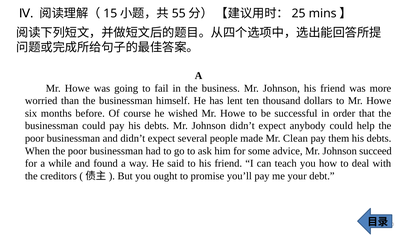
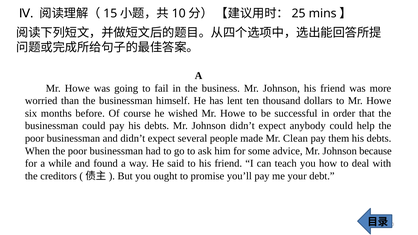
55: 55 -> 10 (179, 14)
succeed: succeed -> because (375, 151)
